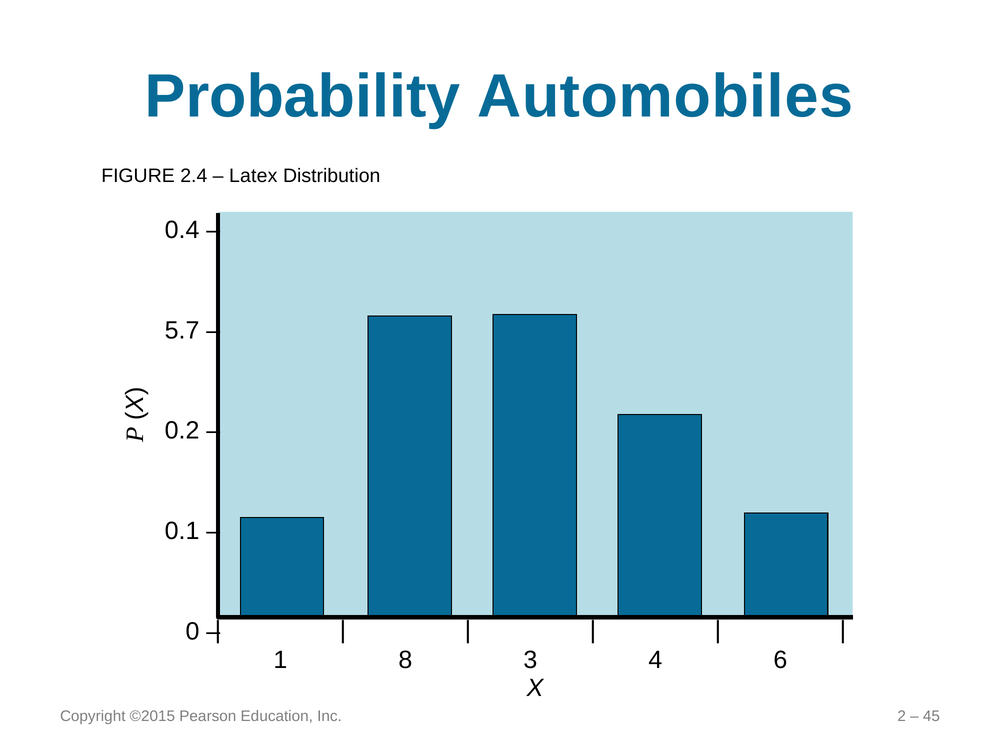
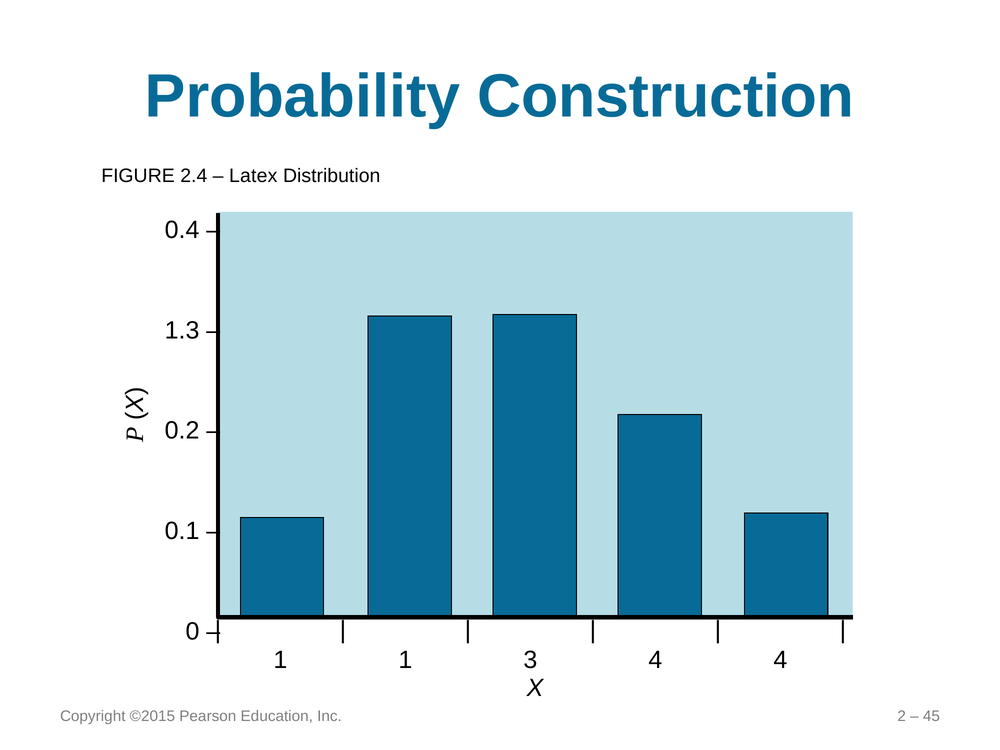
Automobiles: Automobiles -> Construction (666, 97)
5.7: 5.7 -> 1.3 (182, 330)
1 8: 8 -> 1 (405, 660)
4 6: 6 -> 4 (780, 660)
